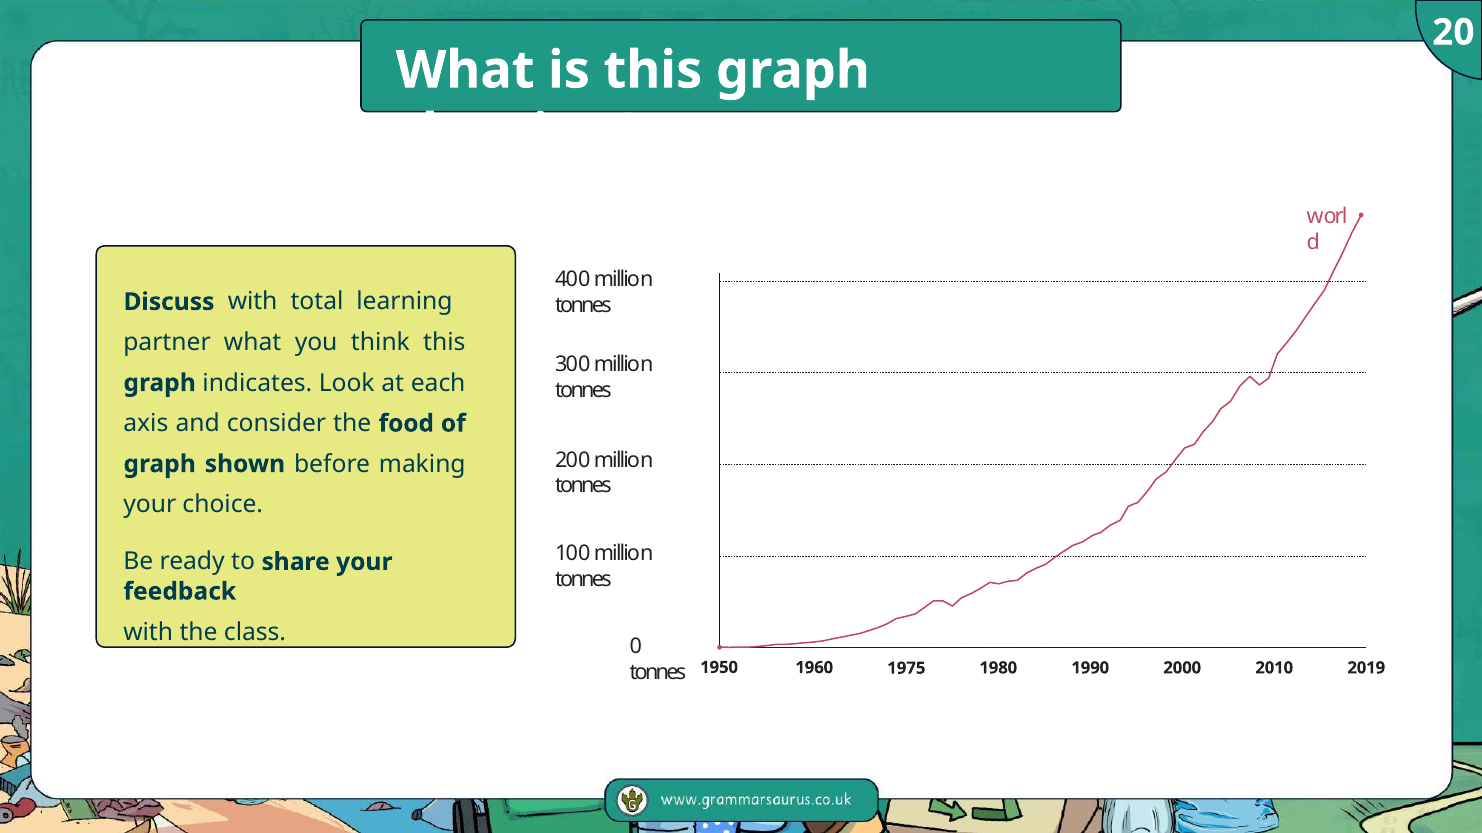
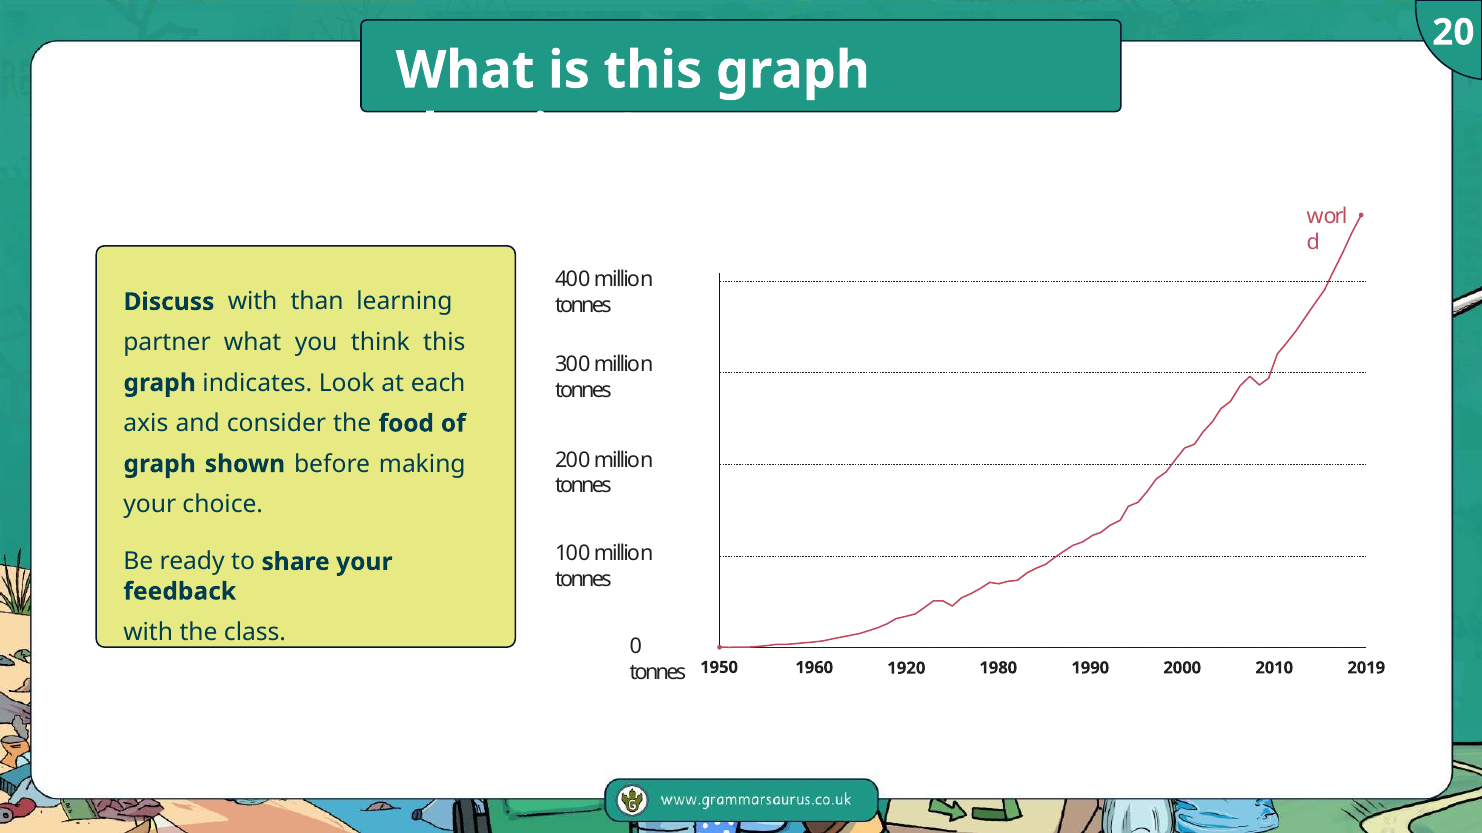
total: total -> than (317, 302)
1975: 1975 -> 1920 (906, 669)
